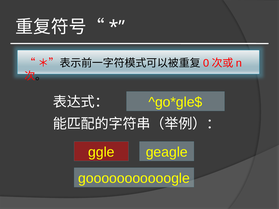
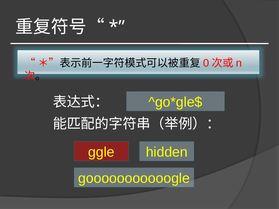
geagle: geagle -> hidden (167, 152)
